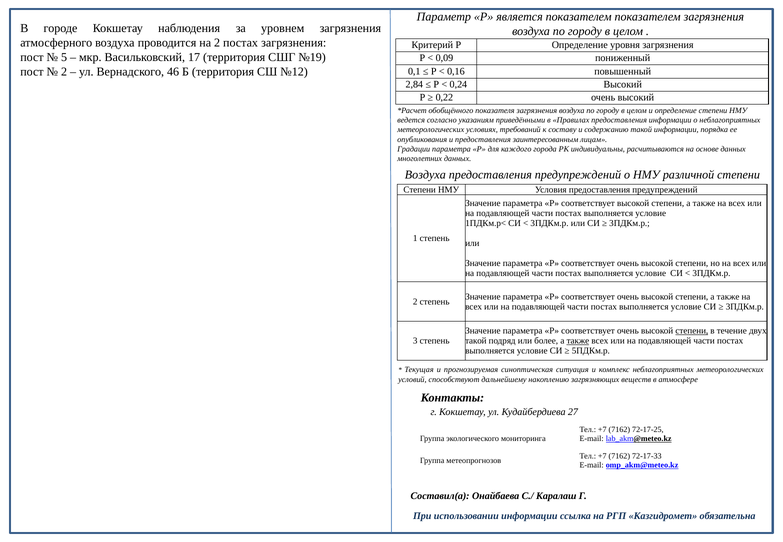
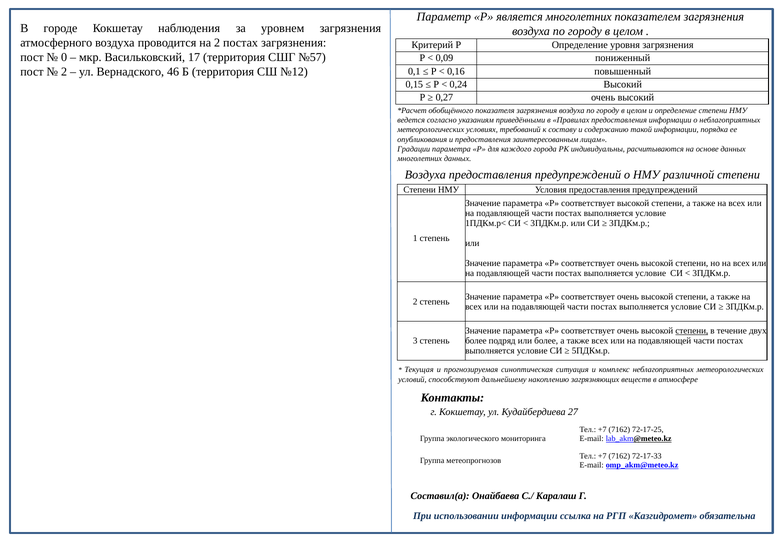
является показателем: показателем -> многолетних (579, 17)
5: 5 -> 0 (64, 57)
№19: №19 -> №57 (312, 57)
2,84: 2,84 -> 0,15 (414, 84)
0,22: 0,22 -> 0,27 (444, 98)
такой: такой -> более (476, 341)
также underline: present -> none (578, 341)
